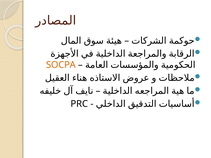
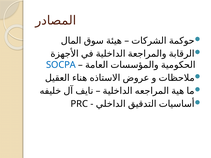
SOCPA colour: orange -> blue (61, 65)
